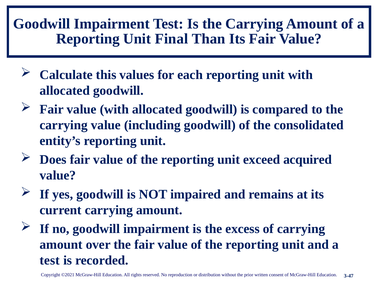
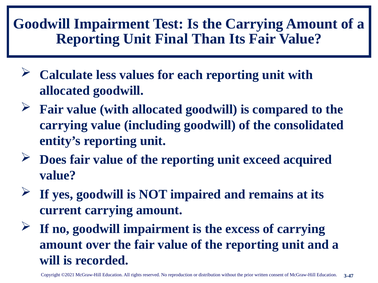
this: this -> less (106, 75)
test: test -> will (50, 261)
